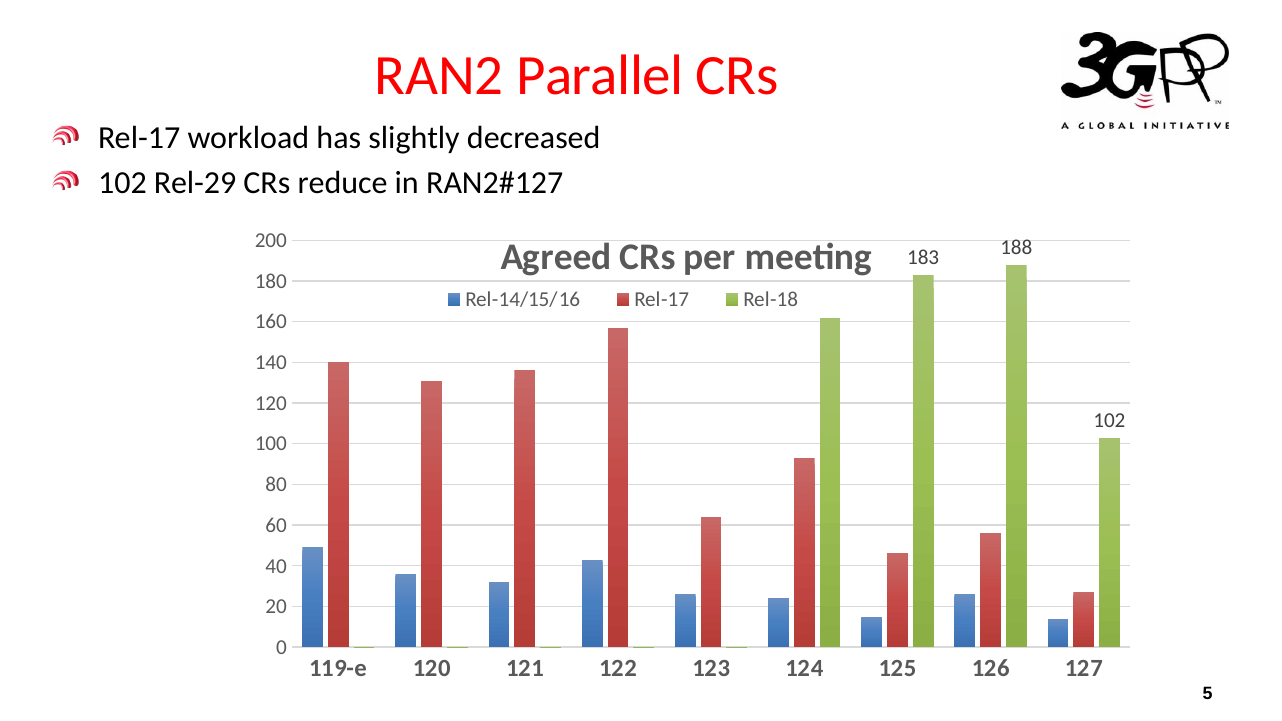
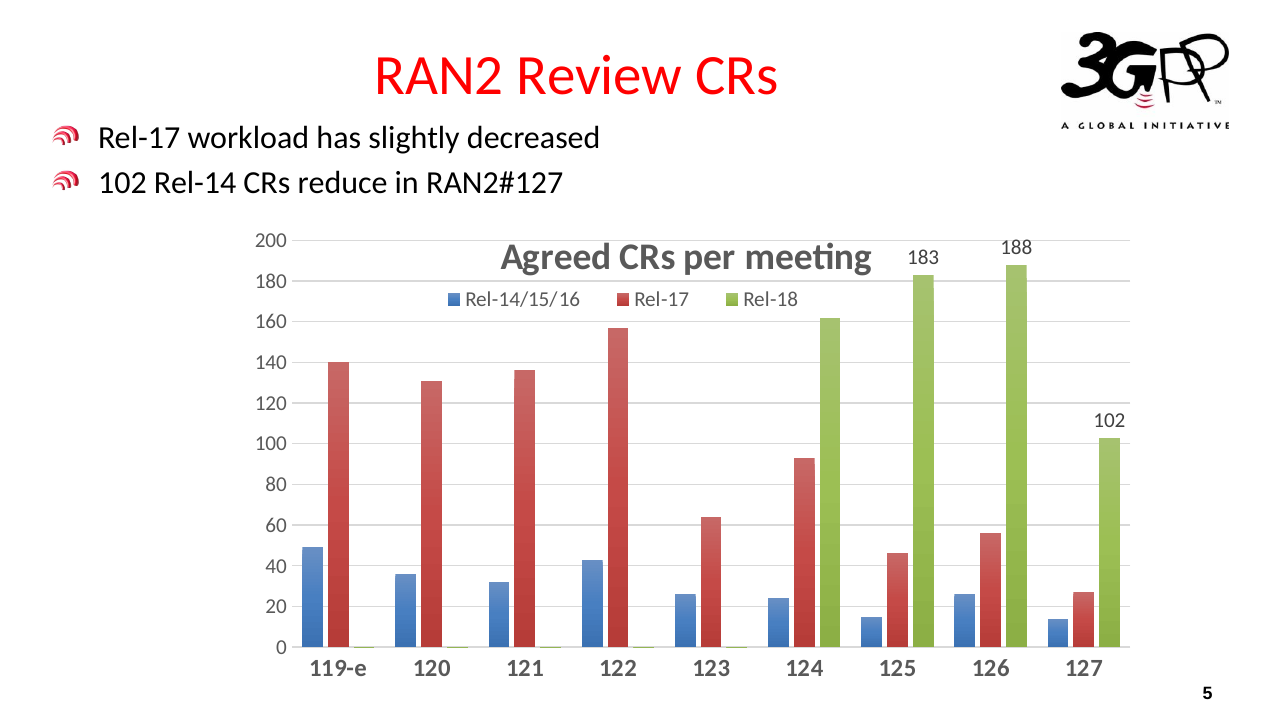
Parallel: Parallel -> Review (600, 76)
Rel-29: Rel-29 -> Rel-14 (195, 183)
